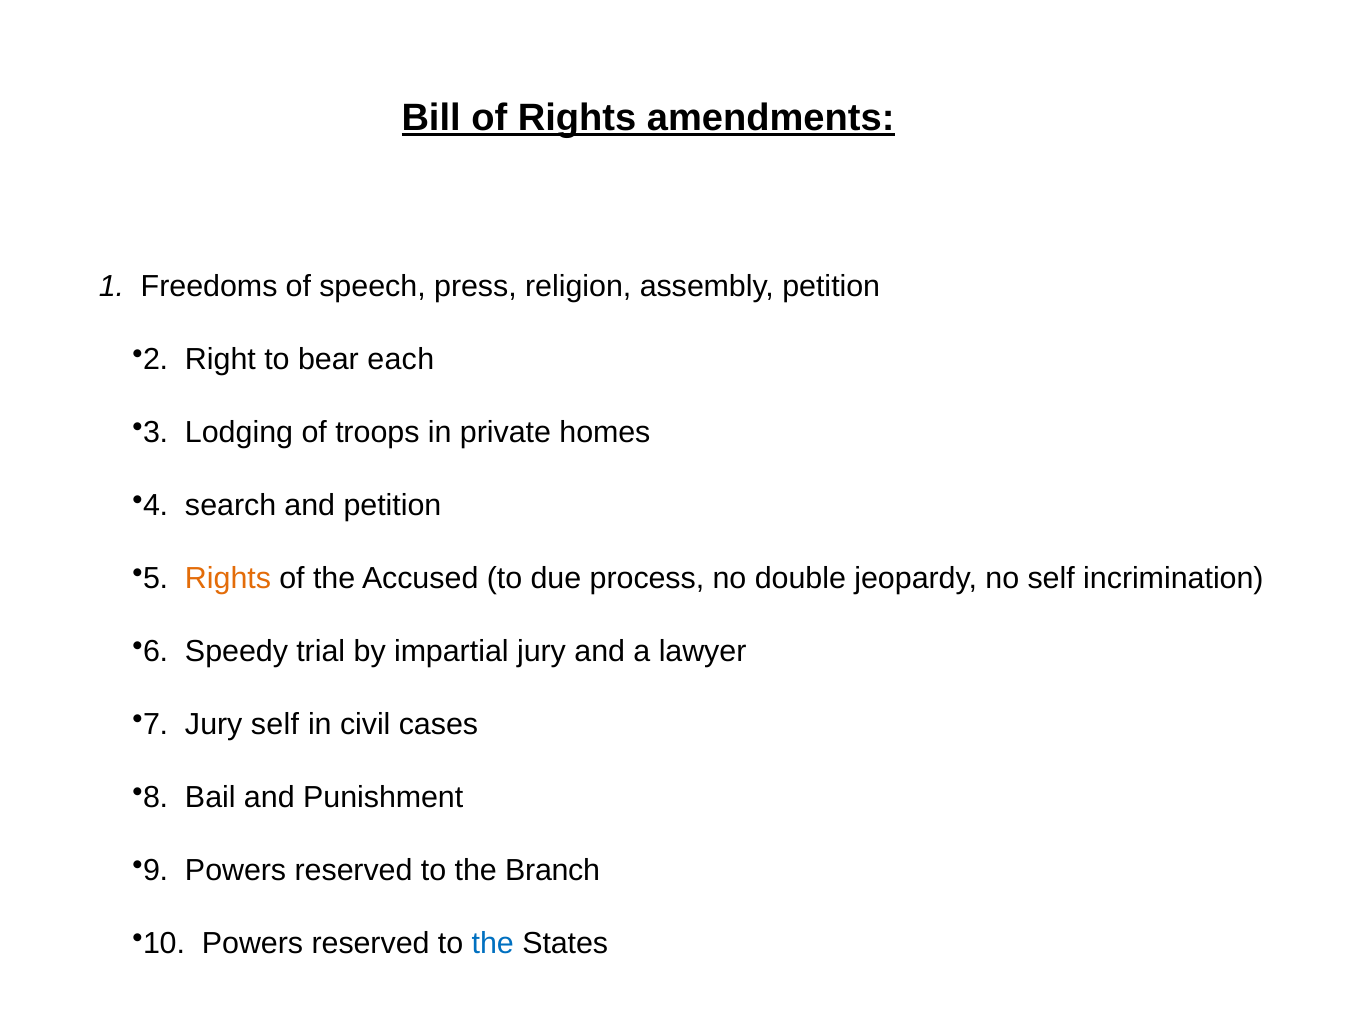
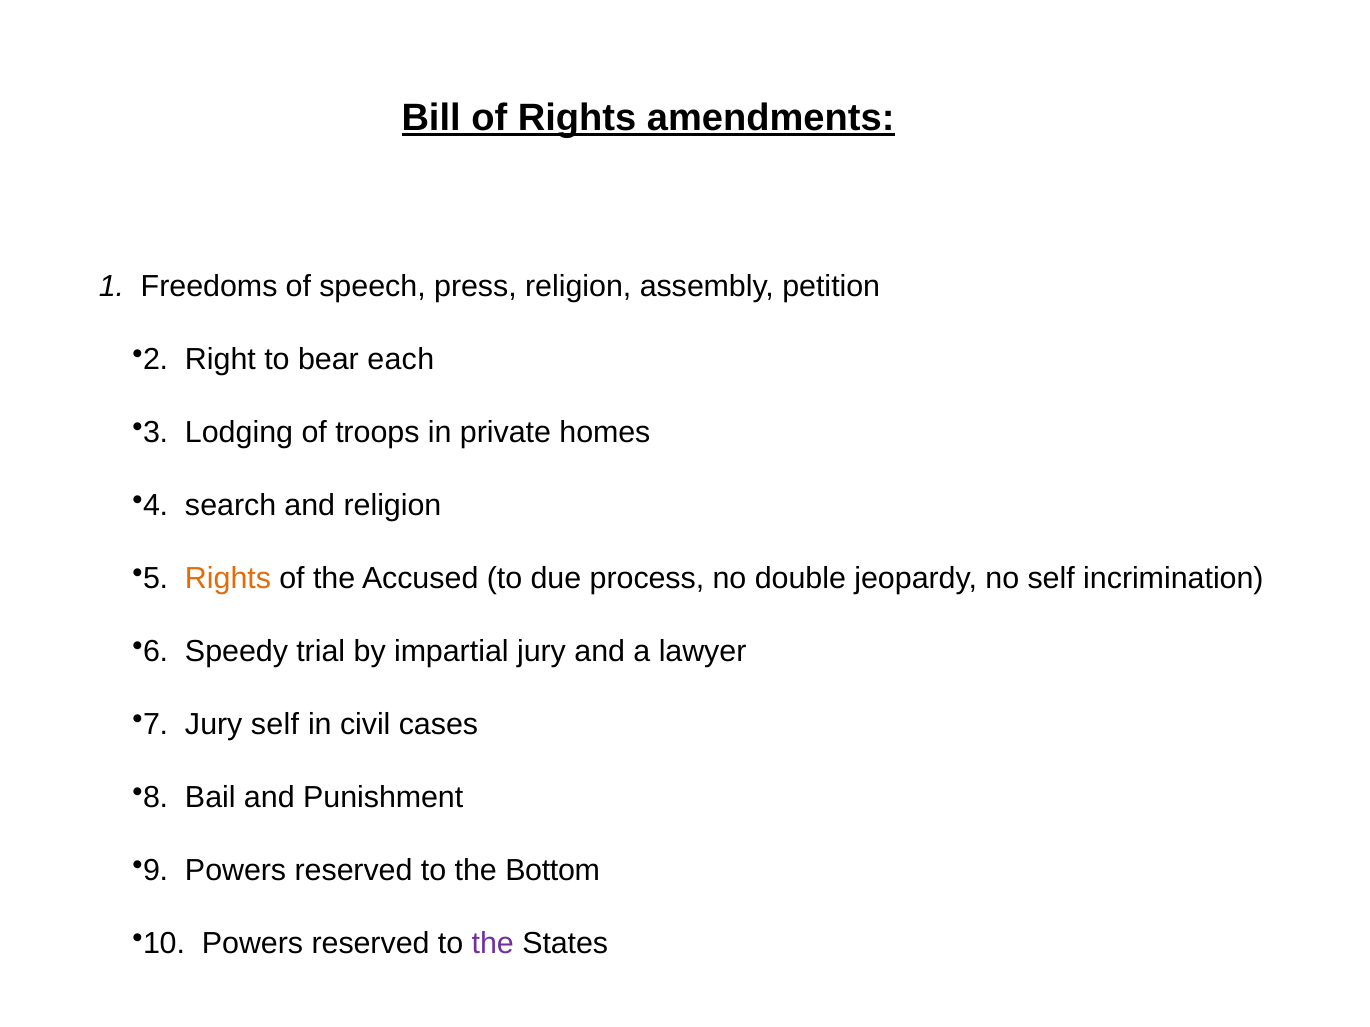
and petition: petition -> religion (392, 505)
Branch: Branch -> Bottom (553, 870)
the colour: blue -> purple (493, 944)
